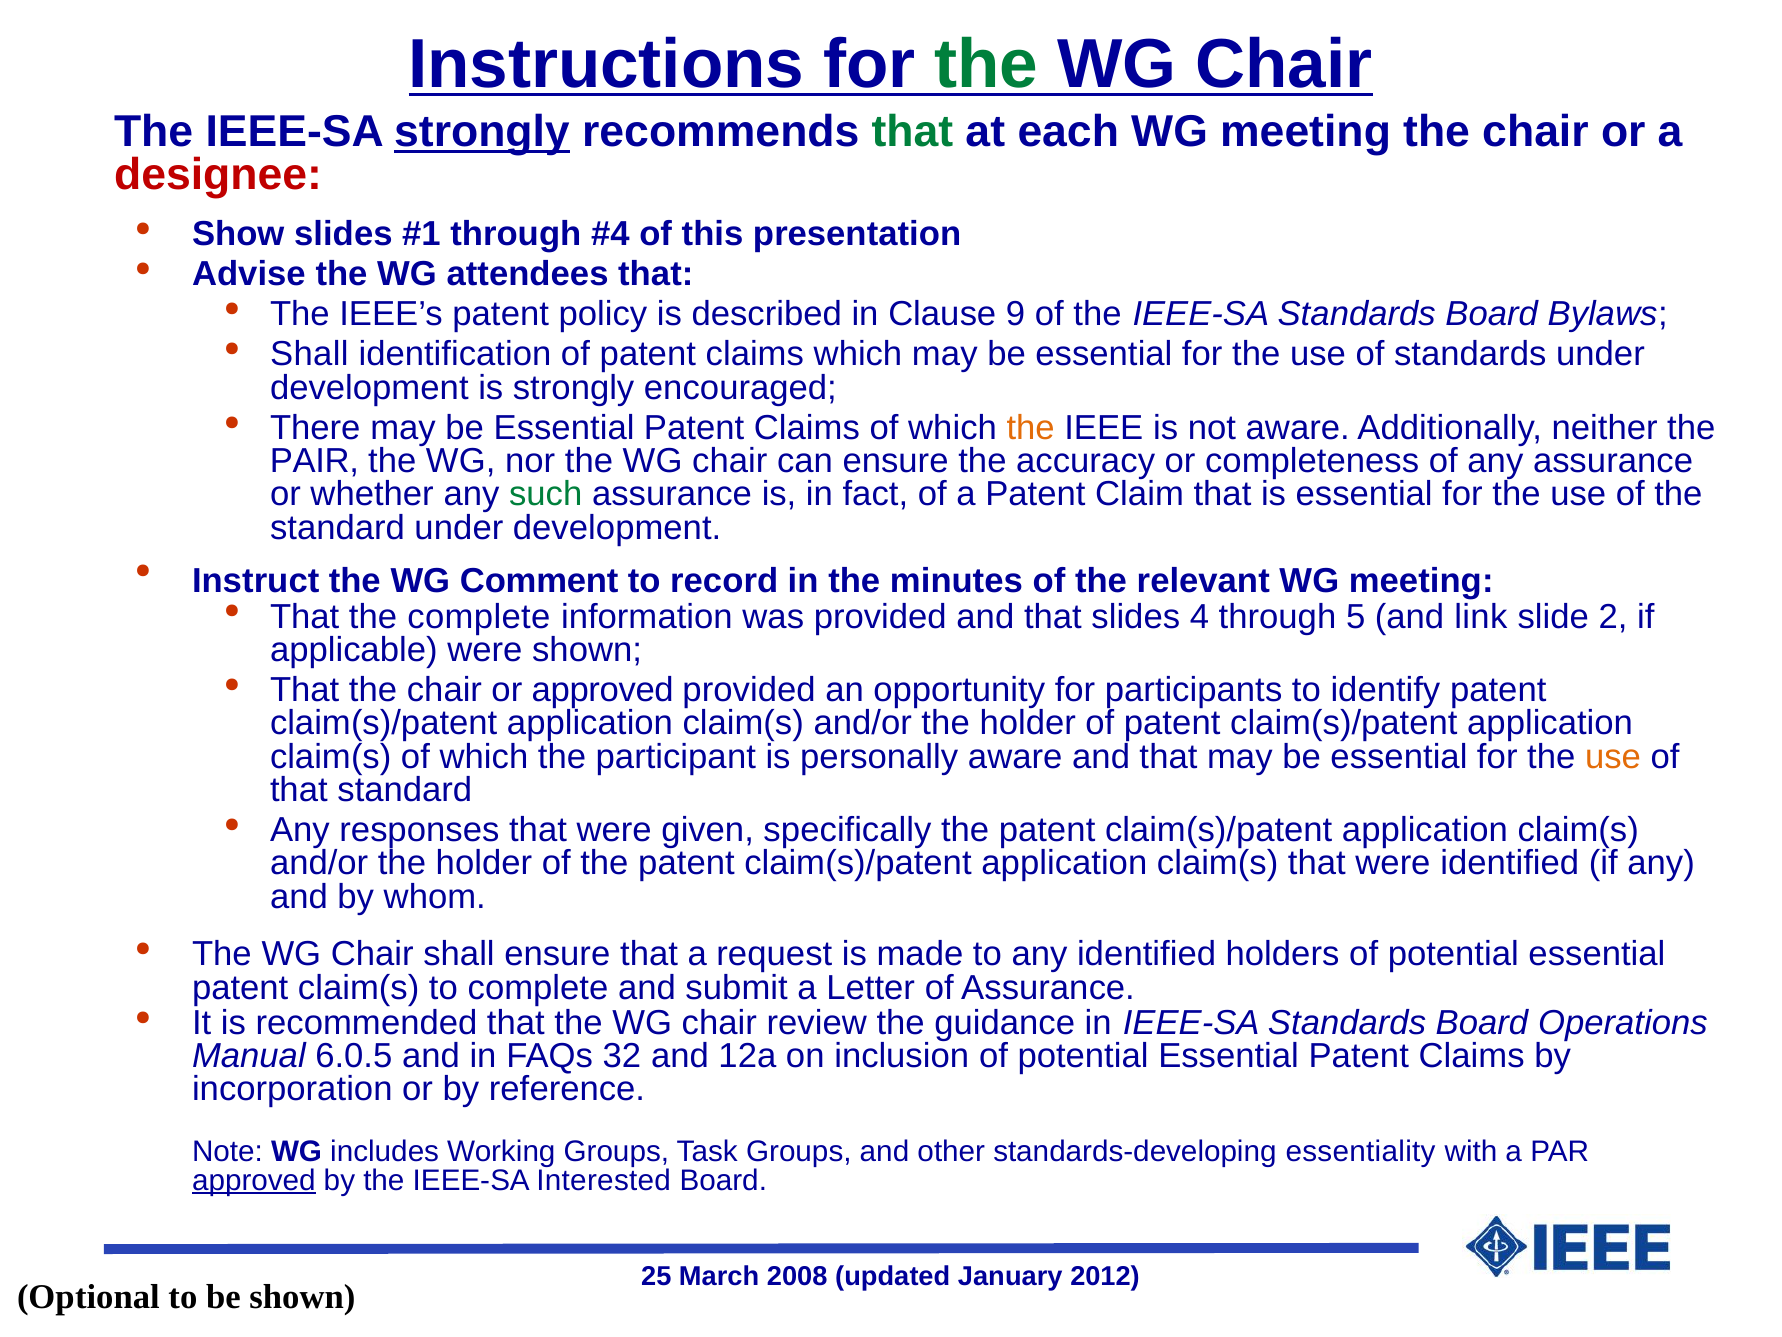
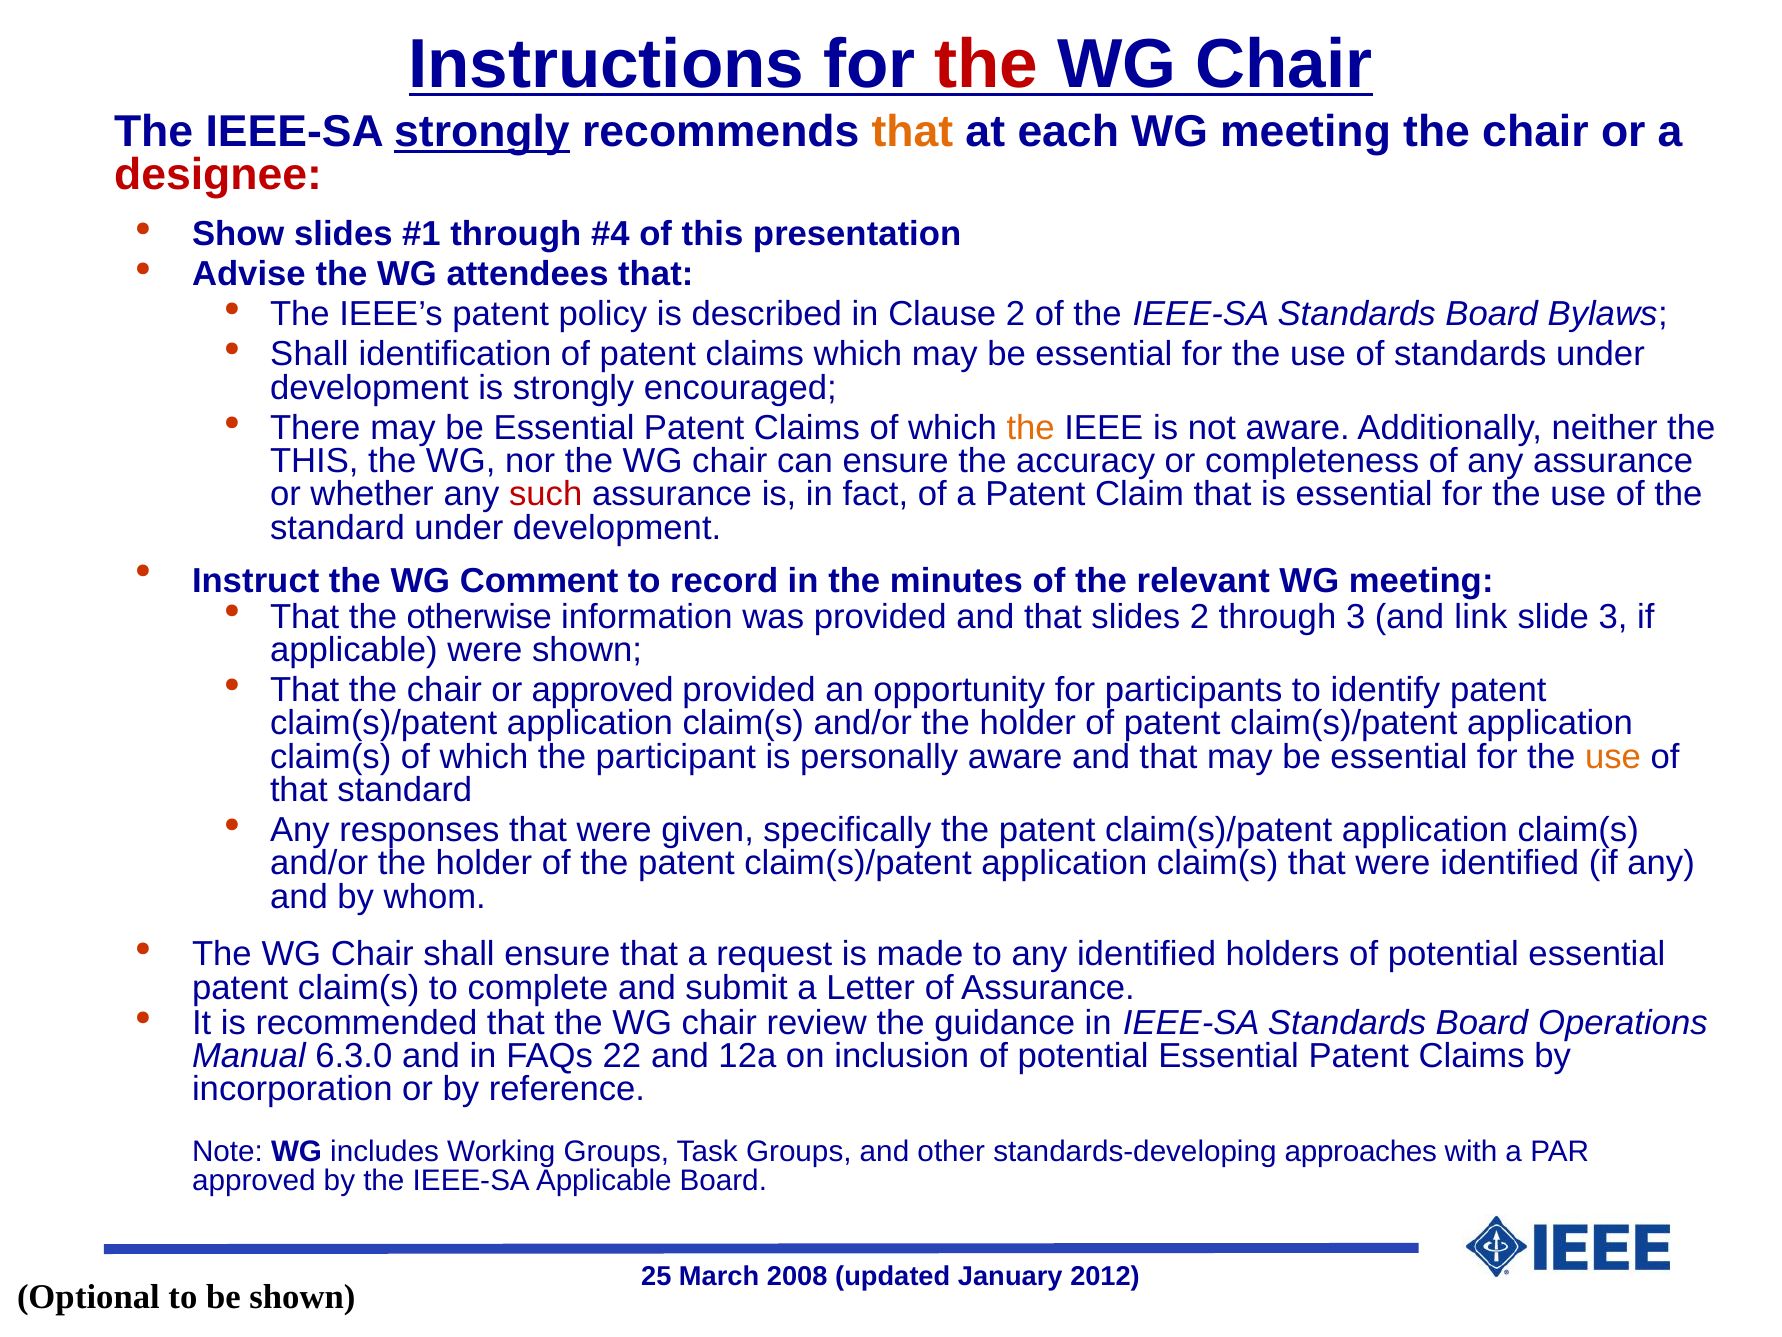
the colour: green -> red (986, 64)
that colour: green -> orange (912, 132)
Clause 9: 9 -> 2 (1016, 314)
PAIR: PAIR -> THIS (314, 461)
such colour: green -> red (546, 494)
the complete: complete -> otherwise (479, 616)
slides 4: 4 -> 2 (1199, 616)
through 5: 5 -> 3 (1356, 616)
slide 2: 2 -> 3 (1613, 616)
6.0.5: 6.0.5 -> 6.3.0 (354, 1056)
32: 32 -> 22 (622, 1056)
essentiality: essentiality -> approaches (1361, 1151)
approved underline: present -> none (254, 1180)
IEEE-SA Interested: Interested -> Applicable (604, 1180)
